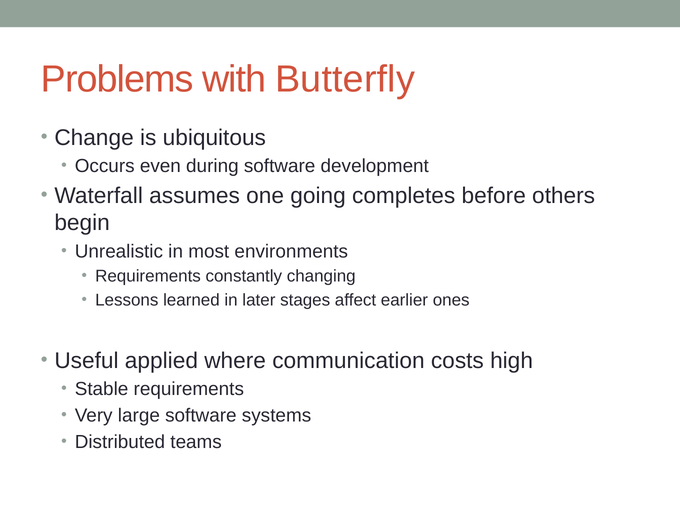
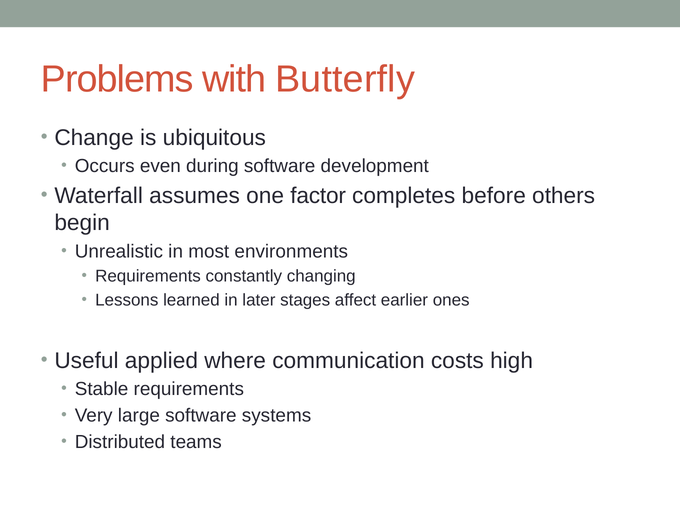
going: going -> factor (318, 196)
